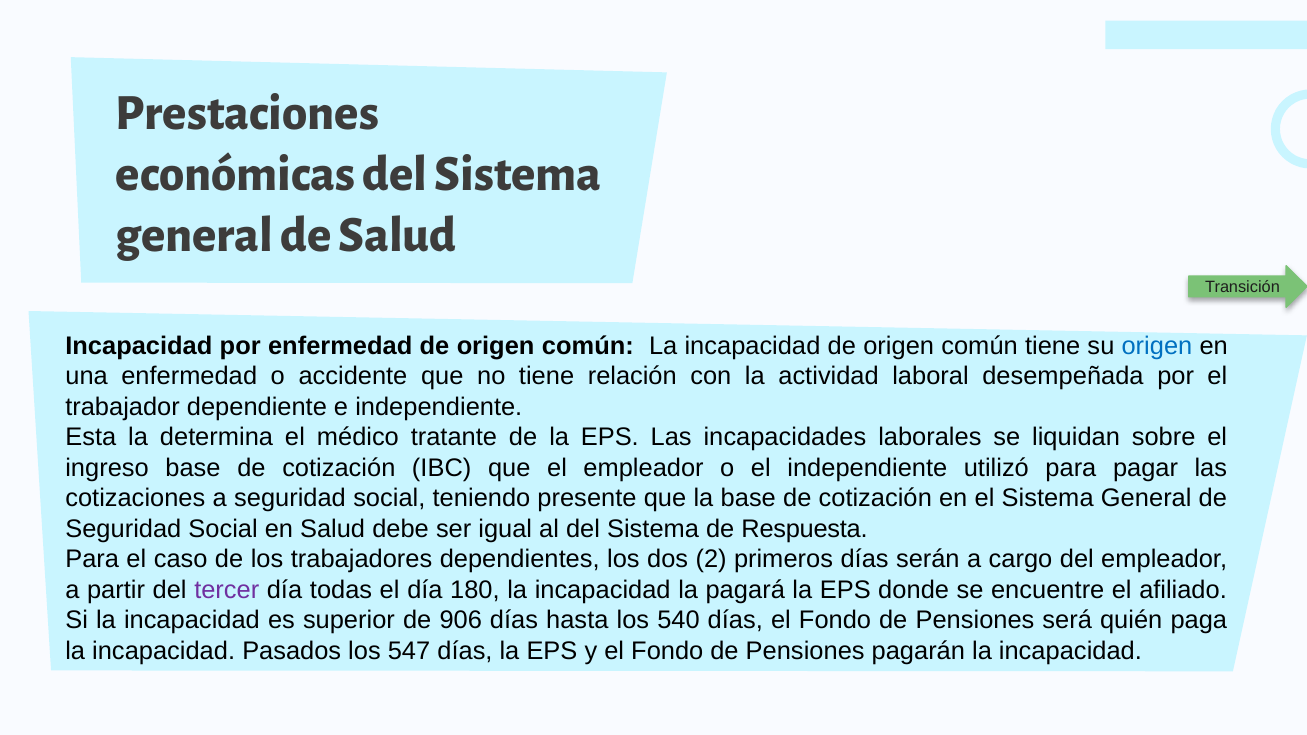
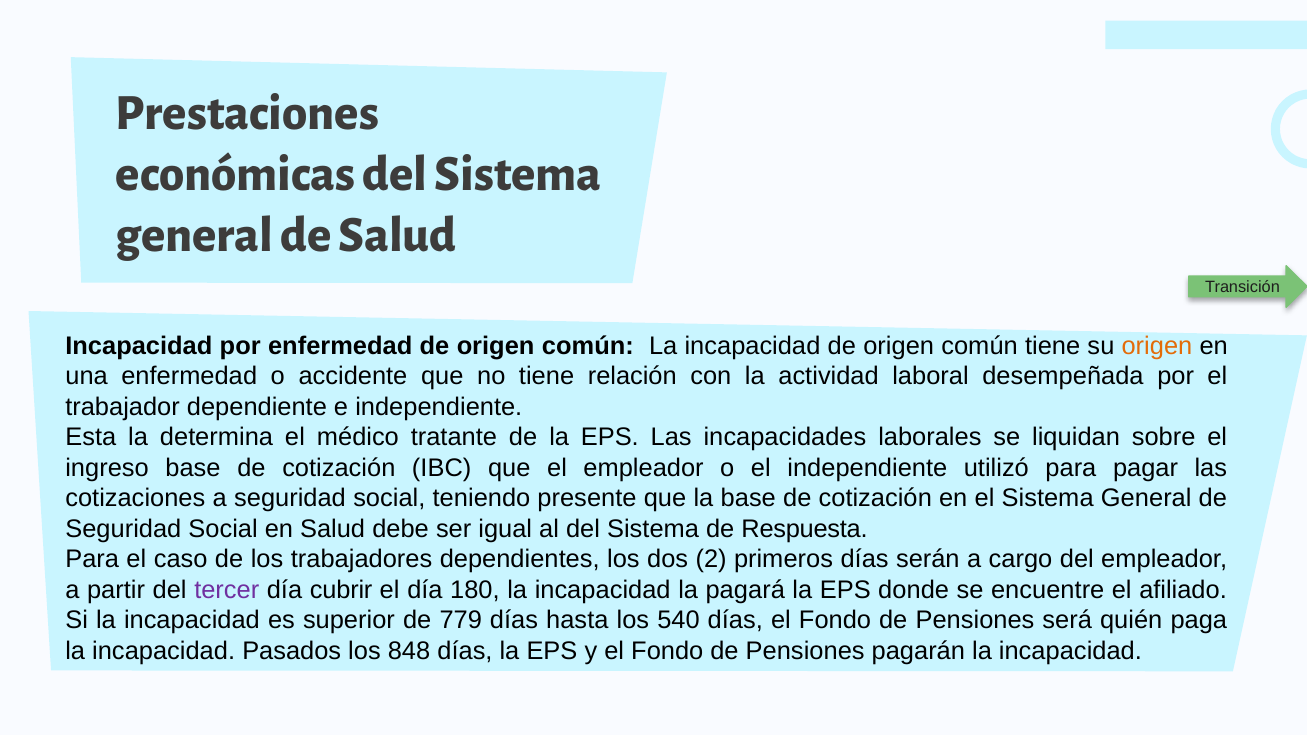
origen colour: blue -> orange (1157, 346)
todas: todas -> cubrir (341, 590)
906: 906 -> 779 (461, 620)
547: 547 -> 848 (409, 651)
